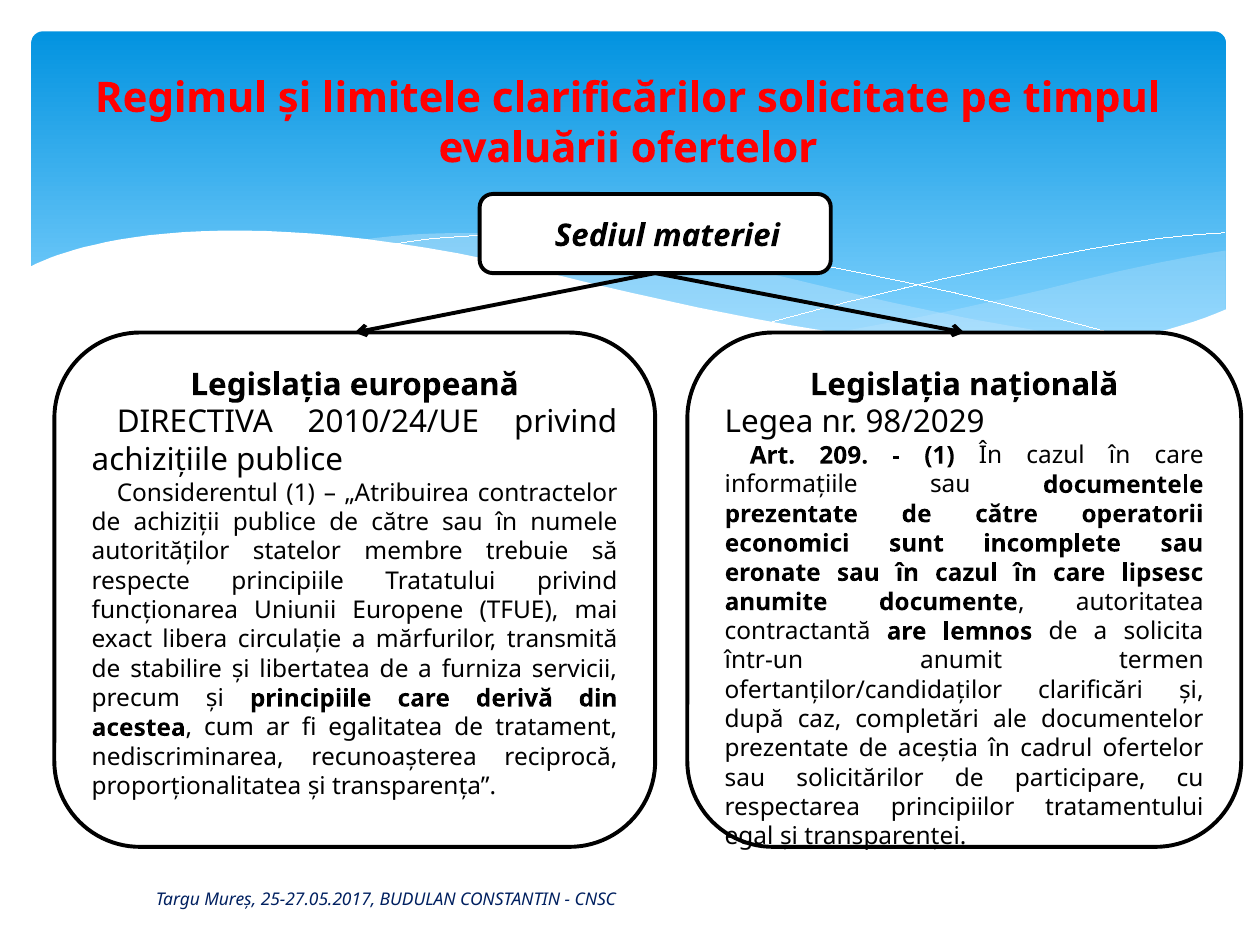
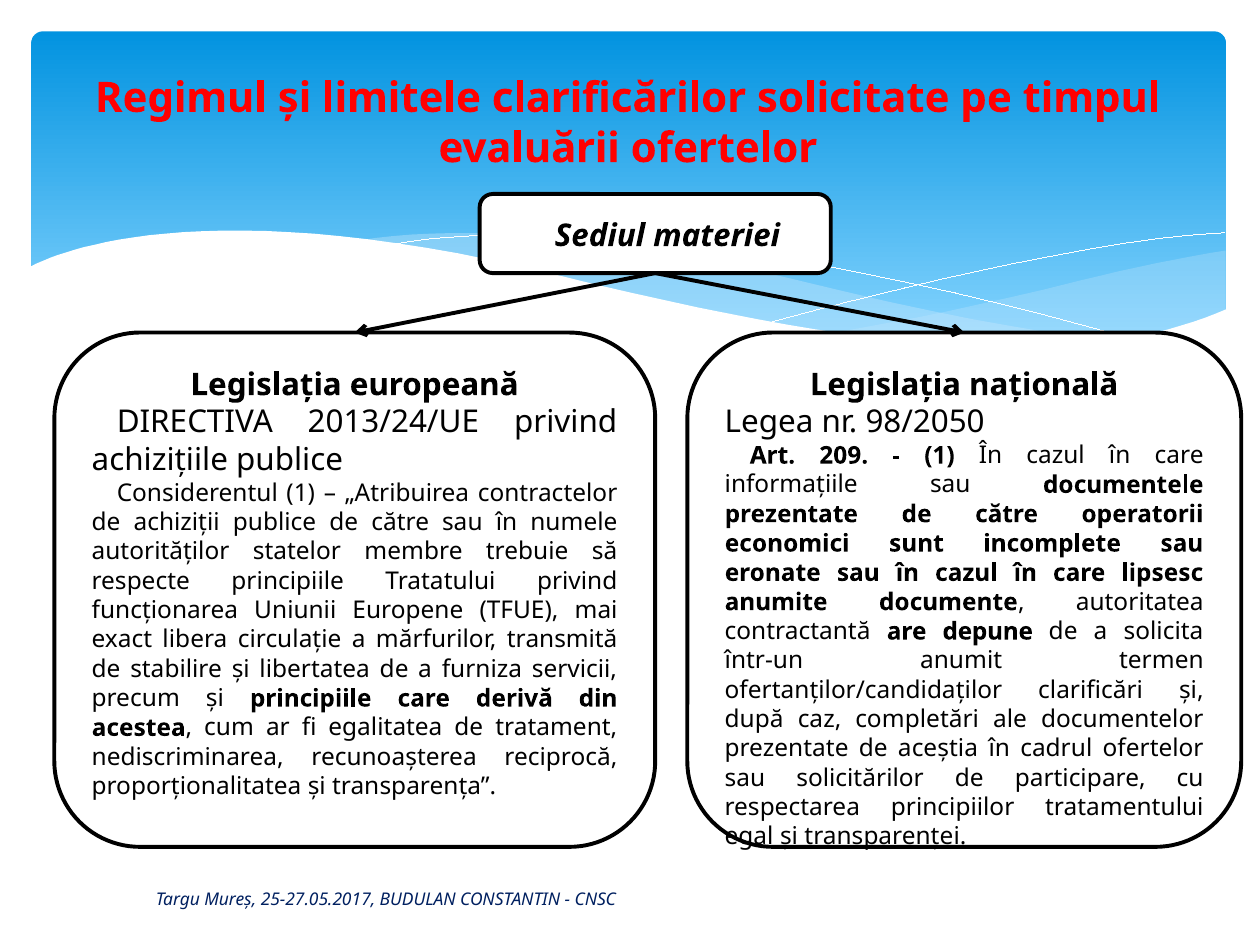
2010/24/UE: 2010/24/UE -> 2013/24/UE (393, 423)
98/2029: 98/2029 -> 98/2050 (925, 423)
lemnos: lemnos -> depune (988, 631)
